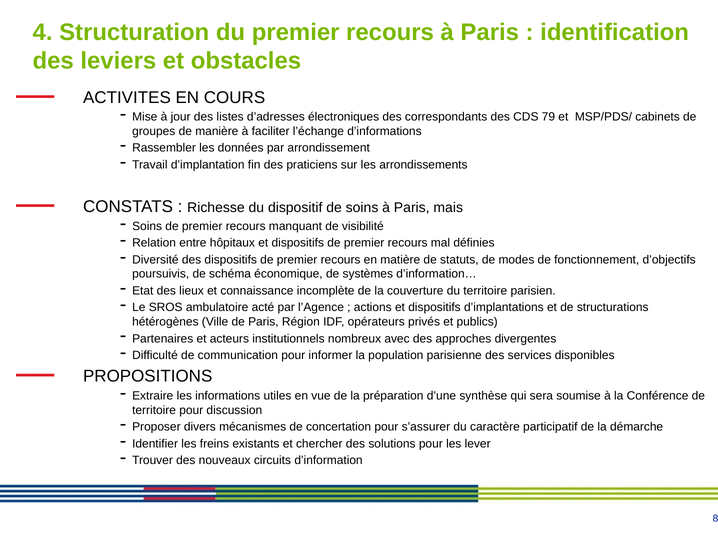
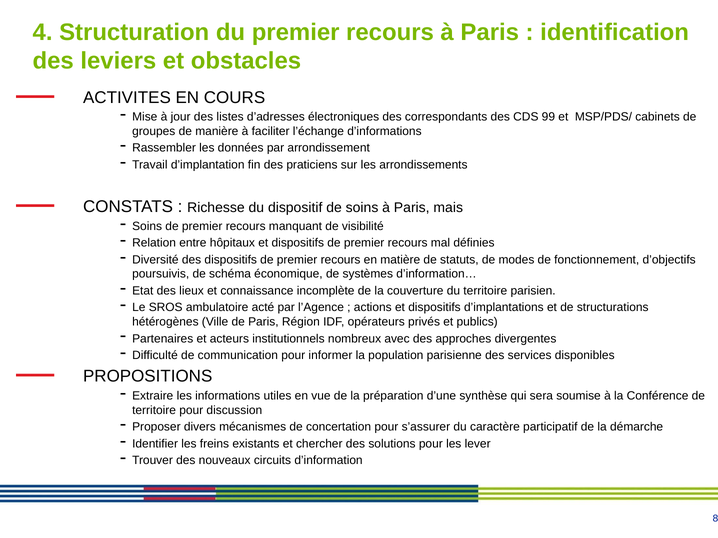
79: 79 -> 99 (548, 117)
